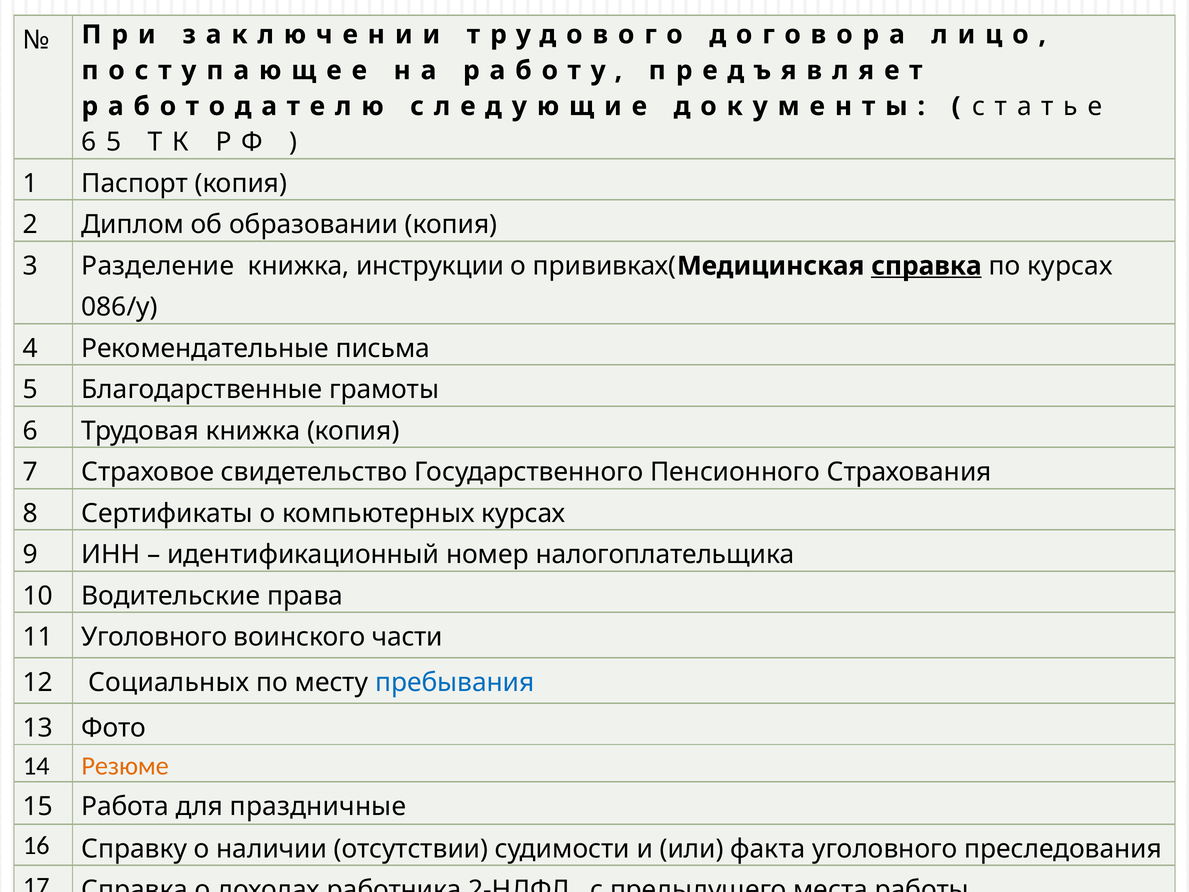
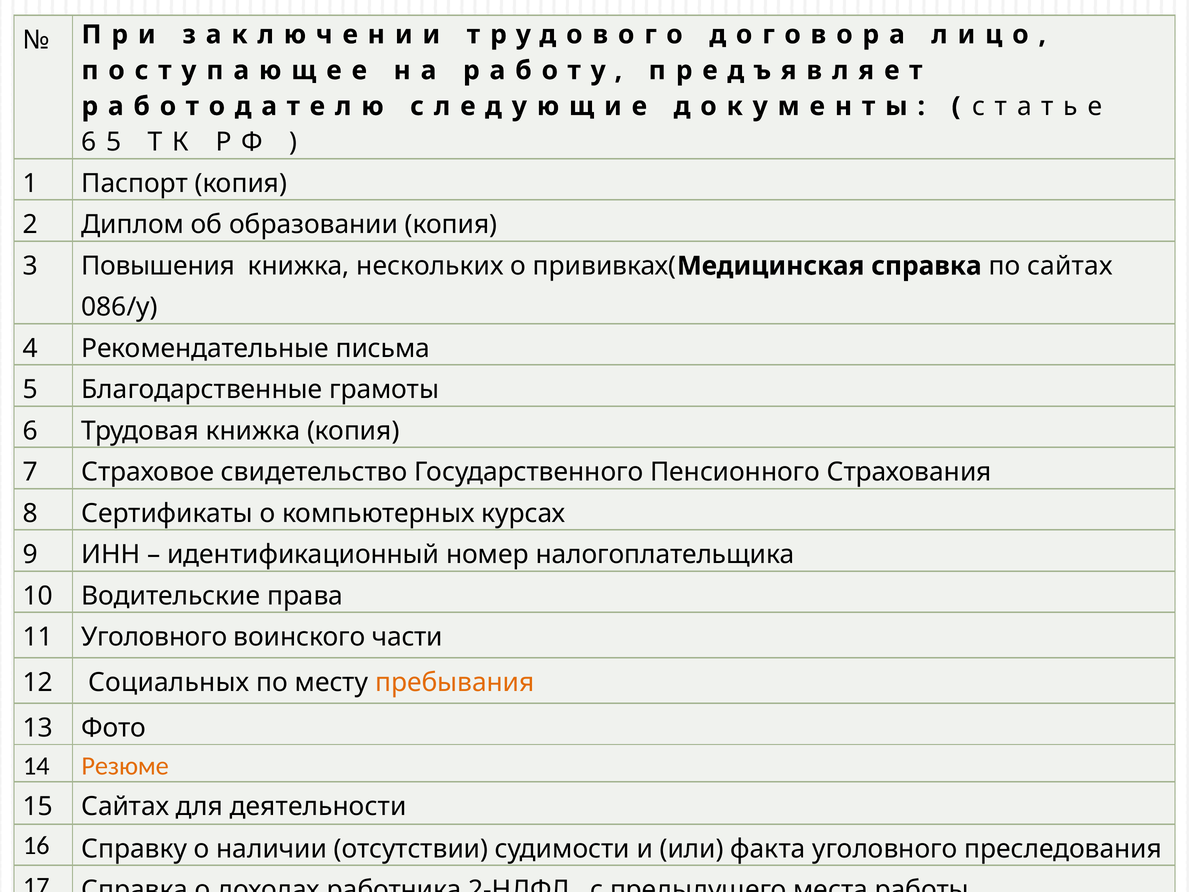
Разделение: Разделение -> Повышения (158, 266)
инструкции: инструкции -> нескольких (430, 266)
справка underline: present -> none (926, 266)
по курсах: курсах -> сайтах (1070, 266)
пребывания colour: blue -> orange (455, 682)
15 Работа: Работа -> Сайтах (125, 806)
праздничные: праздничные -> деятельности (318, 806)
